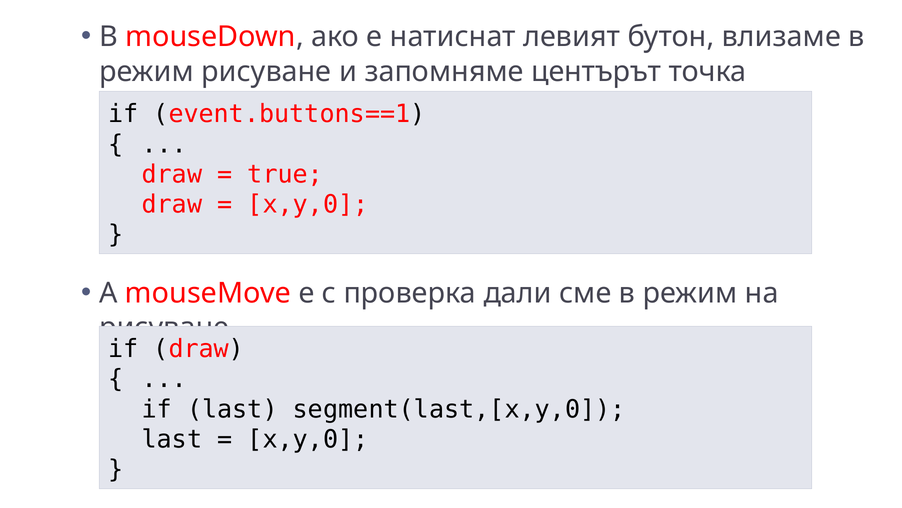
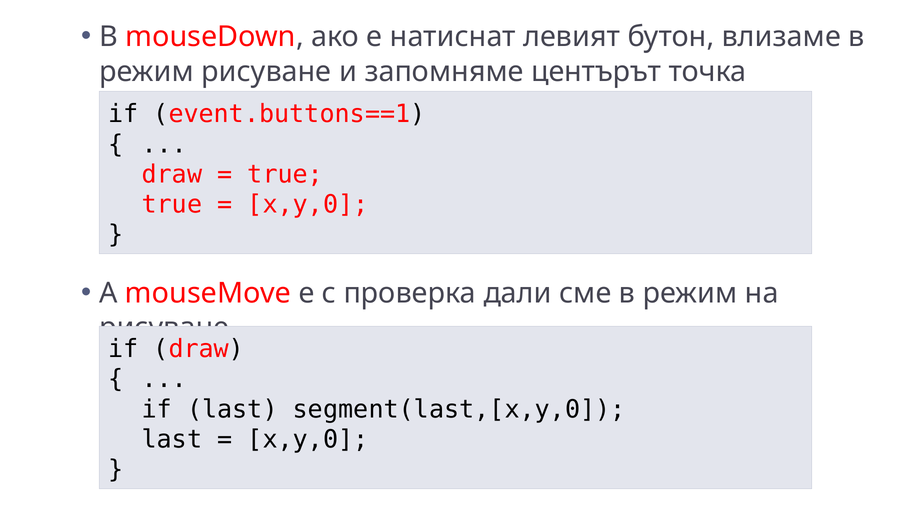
draw: draw -> true (172, 204)
